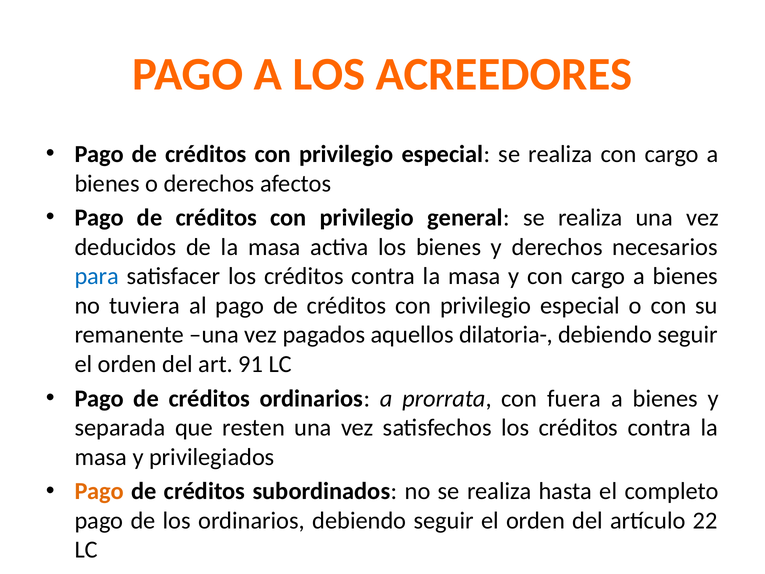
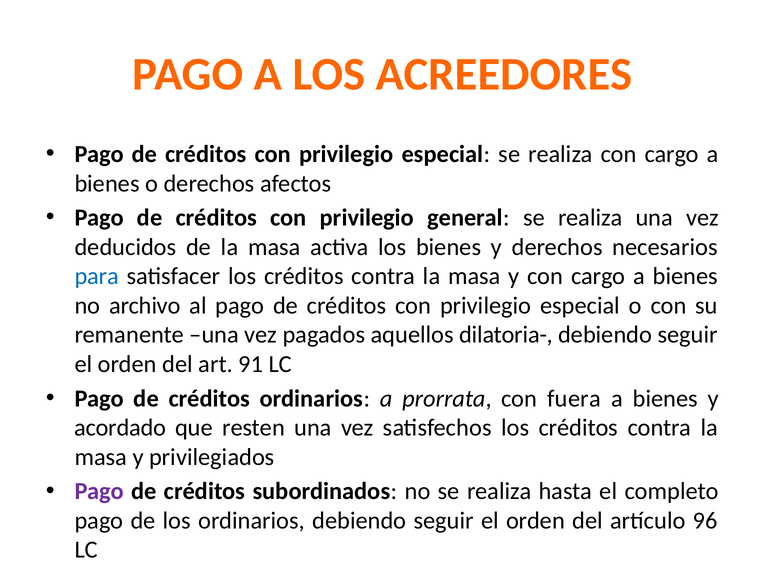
tuviera: tuviera -> archivo (145, 305)
separada: separada -> acordado (120, 428)
Pago colour: orange -> purple (99, 491)
22: 22 -> 96 (705, 520)
